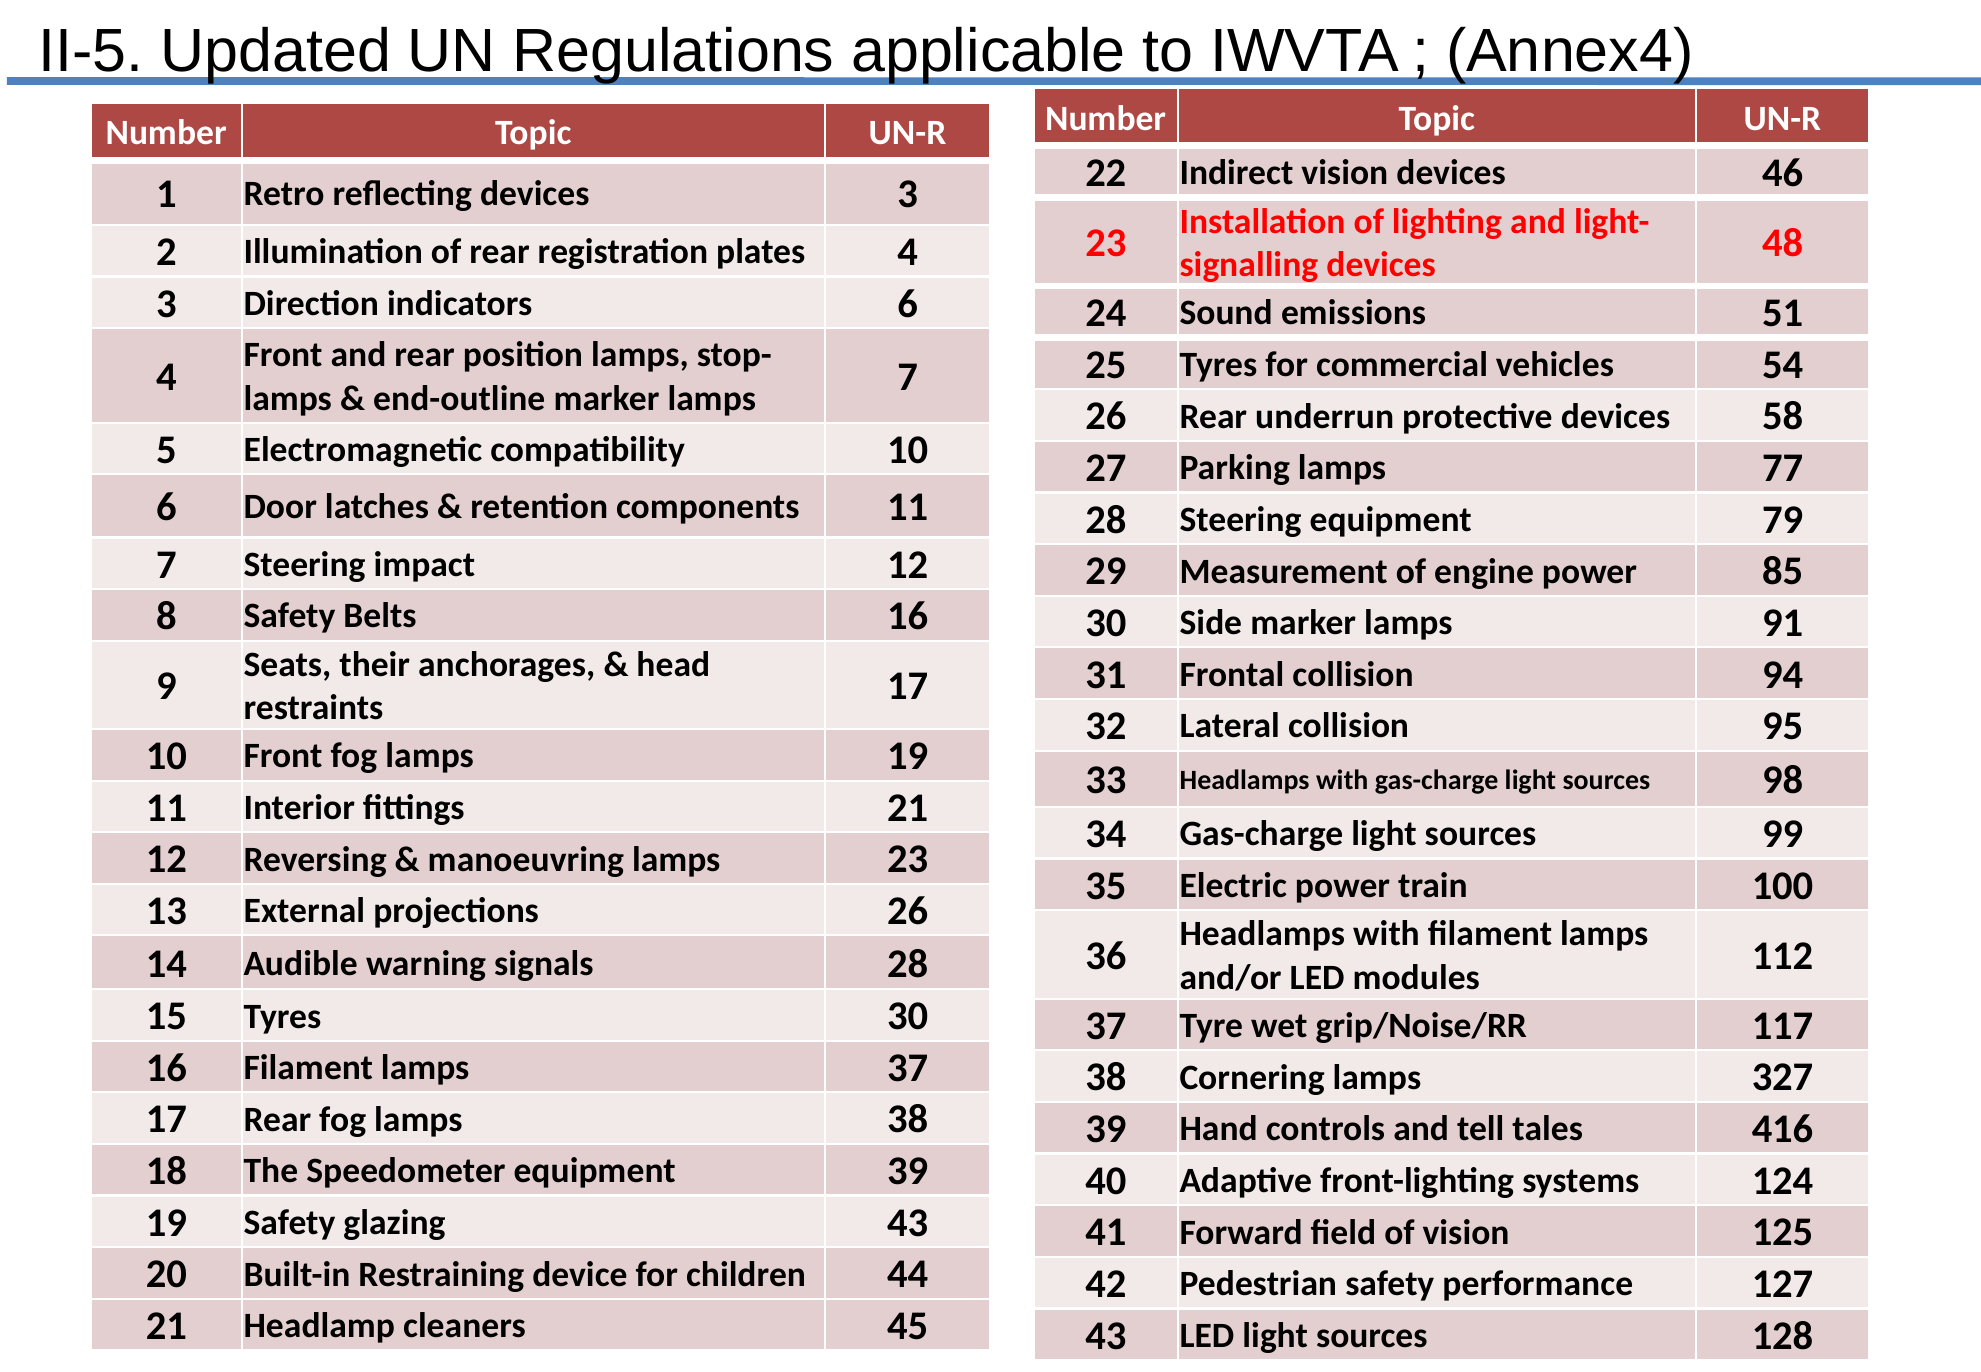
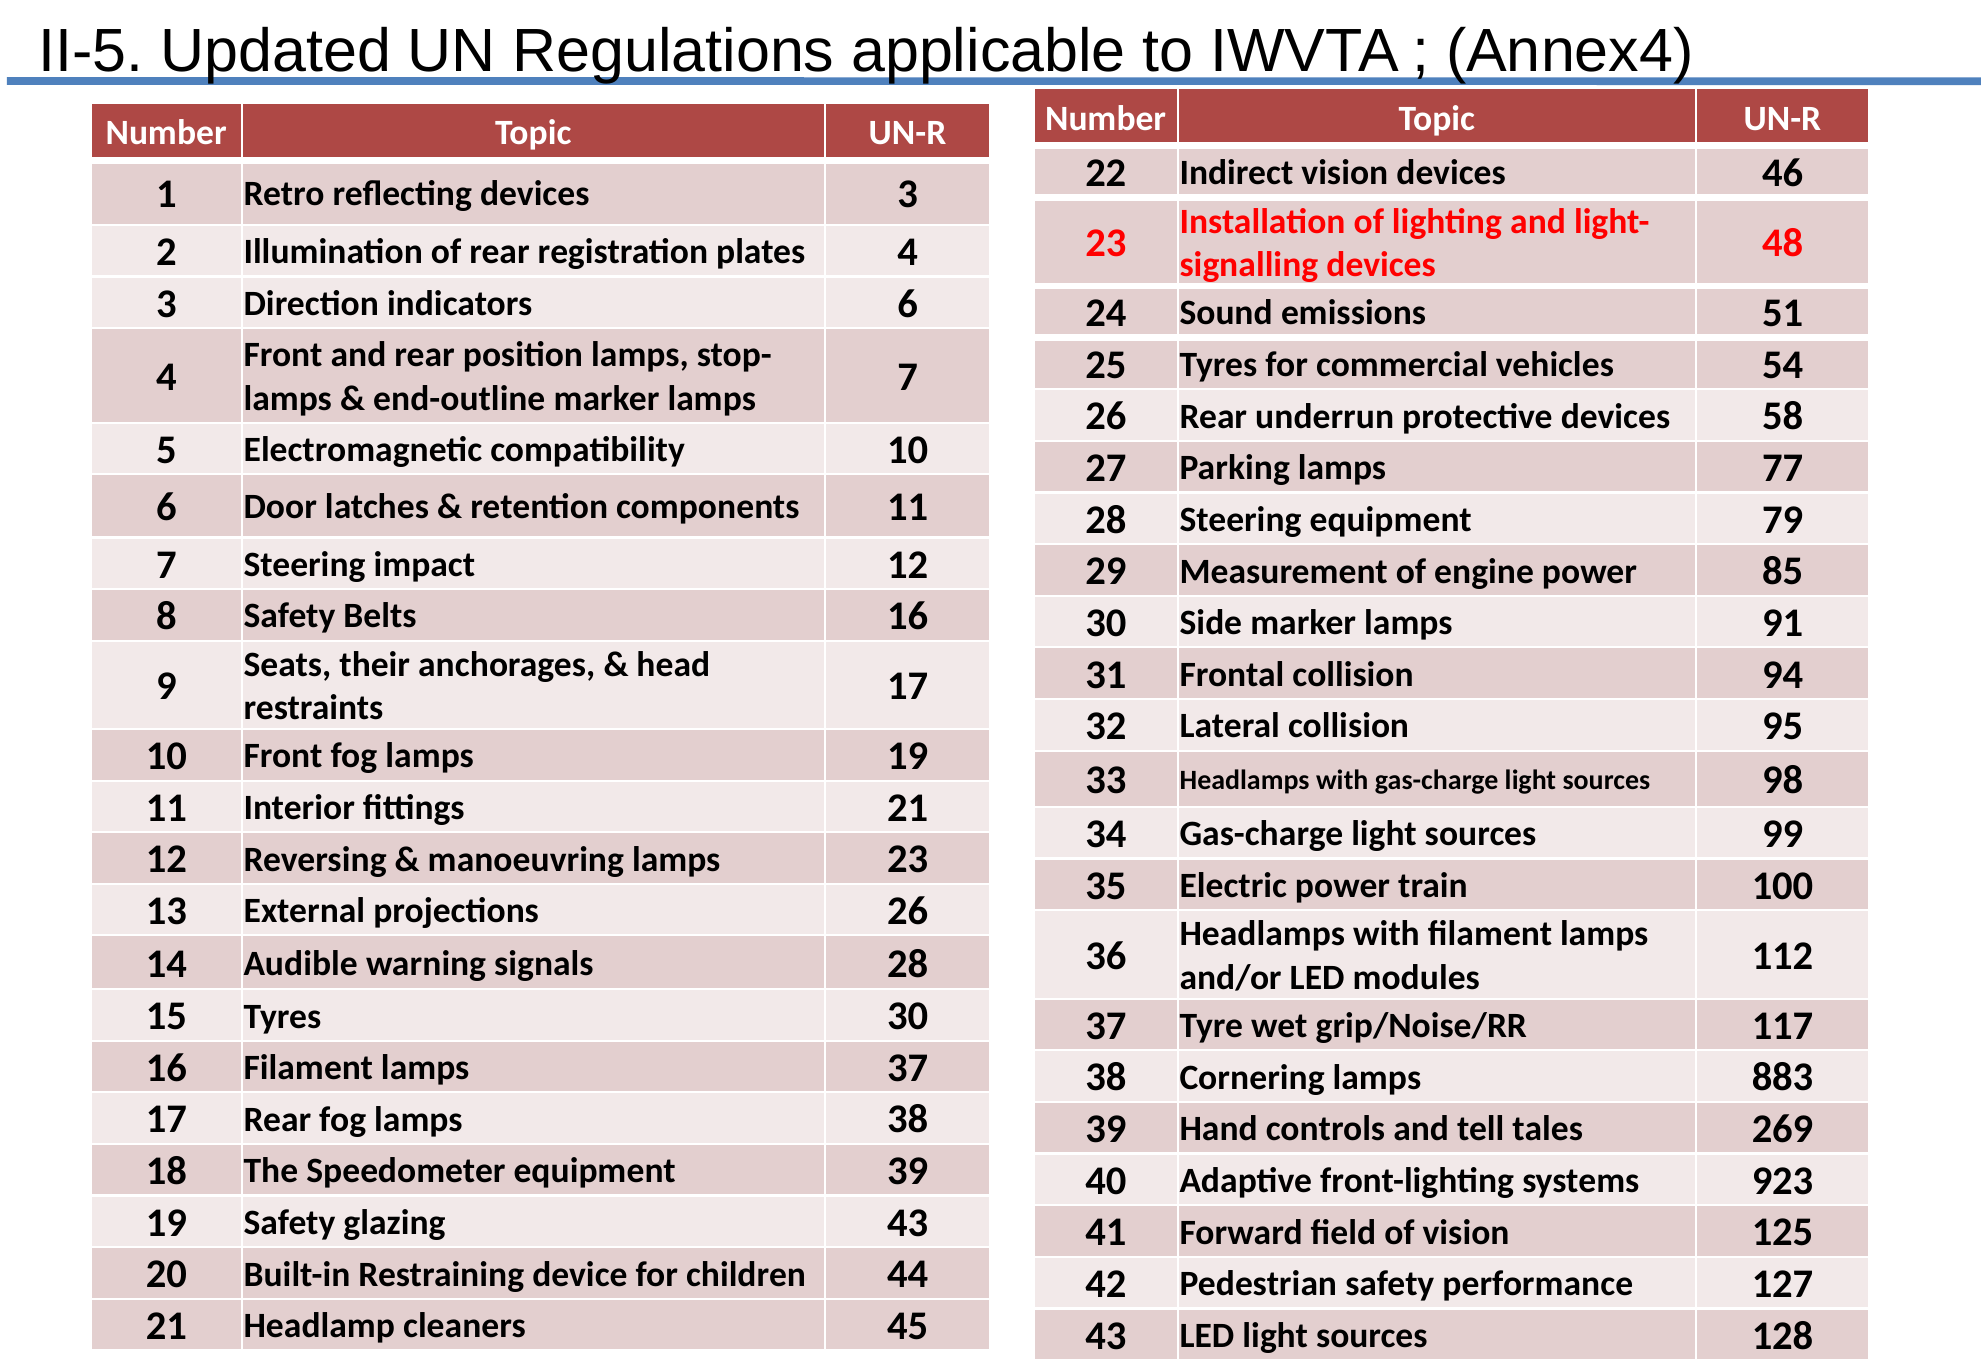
327: 327 -> 883 (1782, 1077)
416: 416 -> 269 (1782, 1129)
124: 124 -> 923 (1782, 1180)
